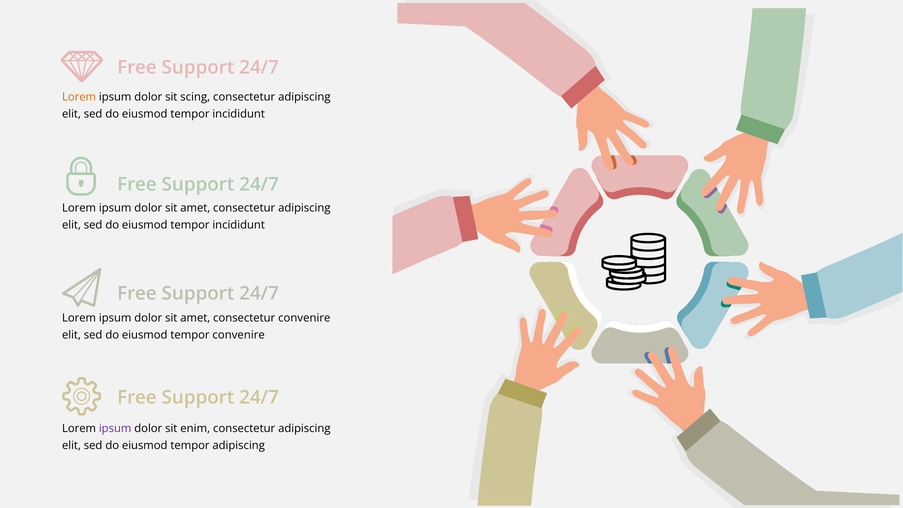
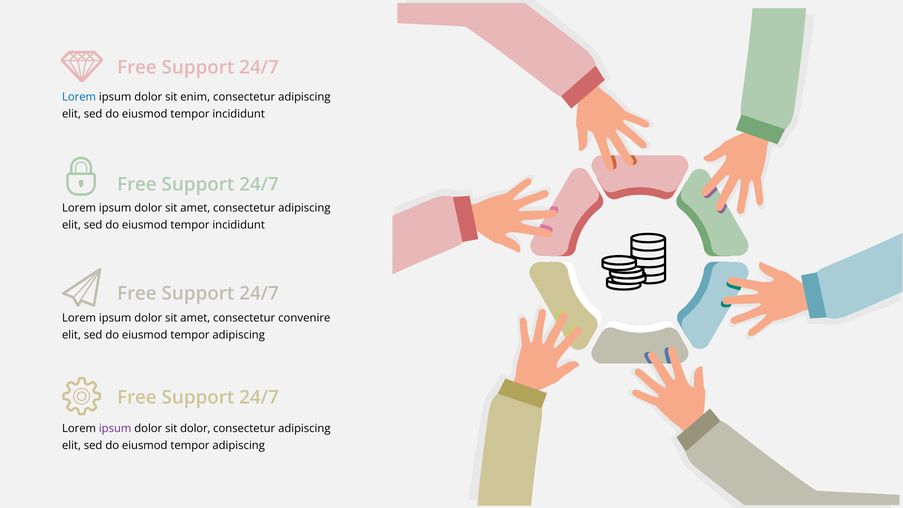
Lorem colour: orange -> blue (79, 97)
scing: scing -> enim (195, 97)
convenire: convenire -> adipiscing (239, 335)
sit enim: enim -> dolor (195, 429)
